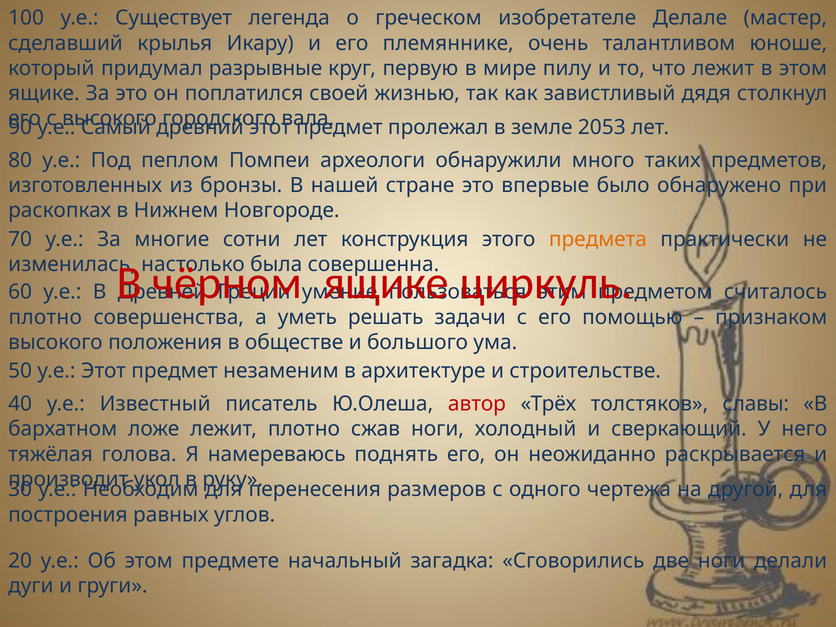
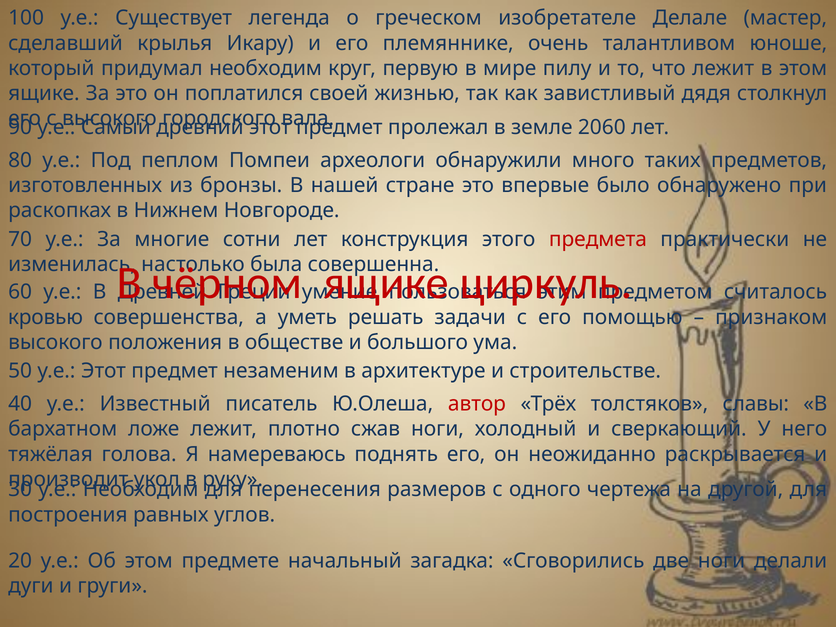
придумал разрывные: разрывные -> необходим (266, 68)
2053: 2053 -> 2060 (602, 127)
предмета colour: orange -> red (598, 239)
плотно: плотно -> кровью (45, 317)
